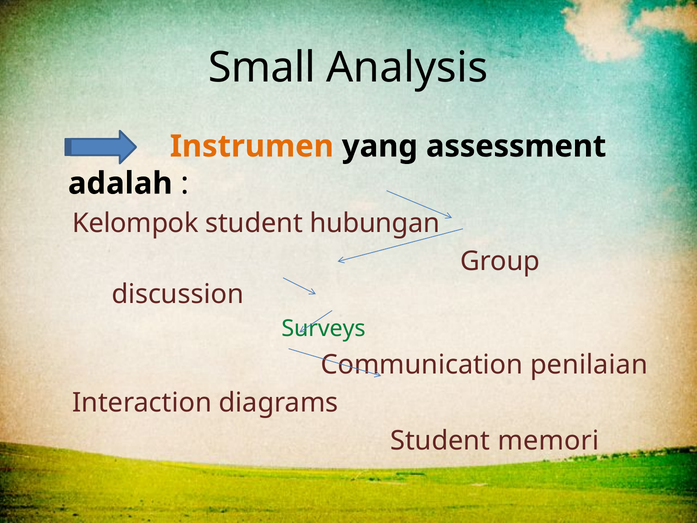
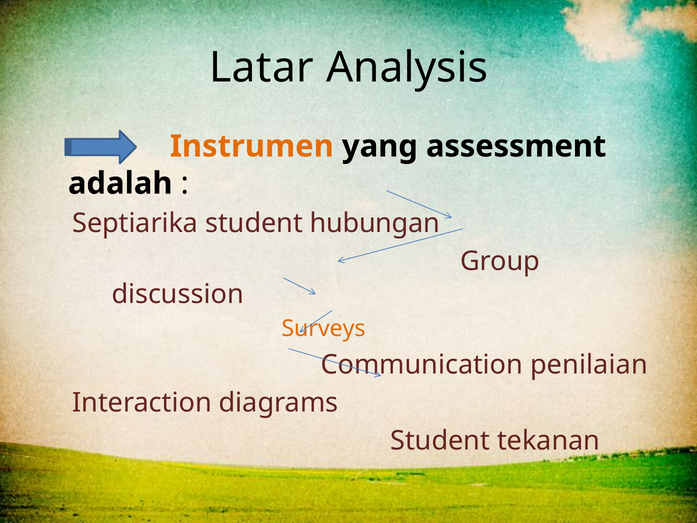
Small: Small -> Latar (262, 67)
Kelompok: Kelompok -> Septiarika (135, 223)
Surveys colour: green -> orange (323, 329)
memori: memori -> tekanan (549, 440)
